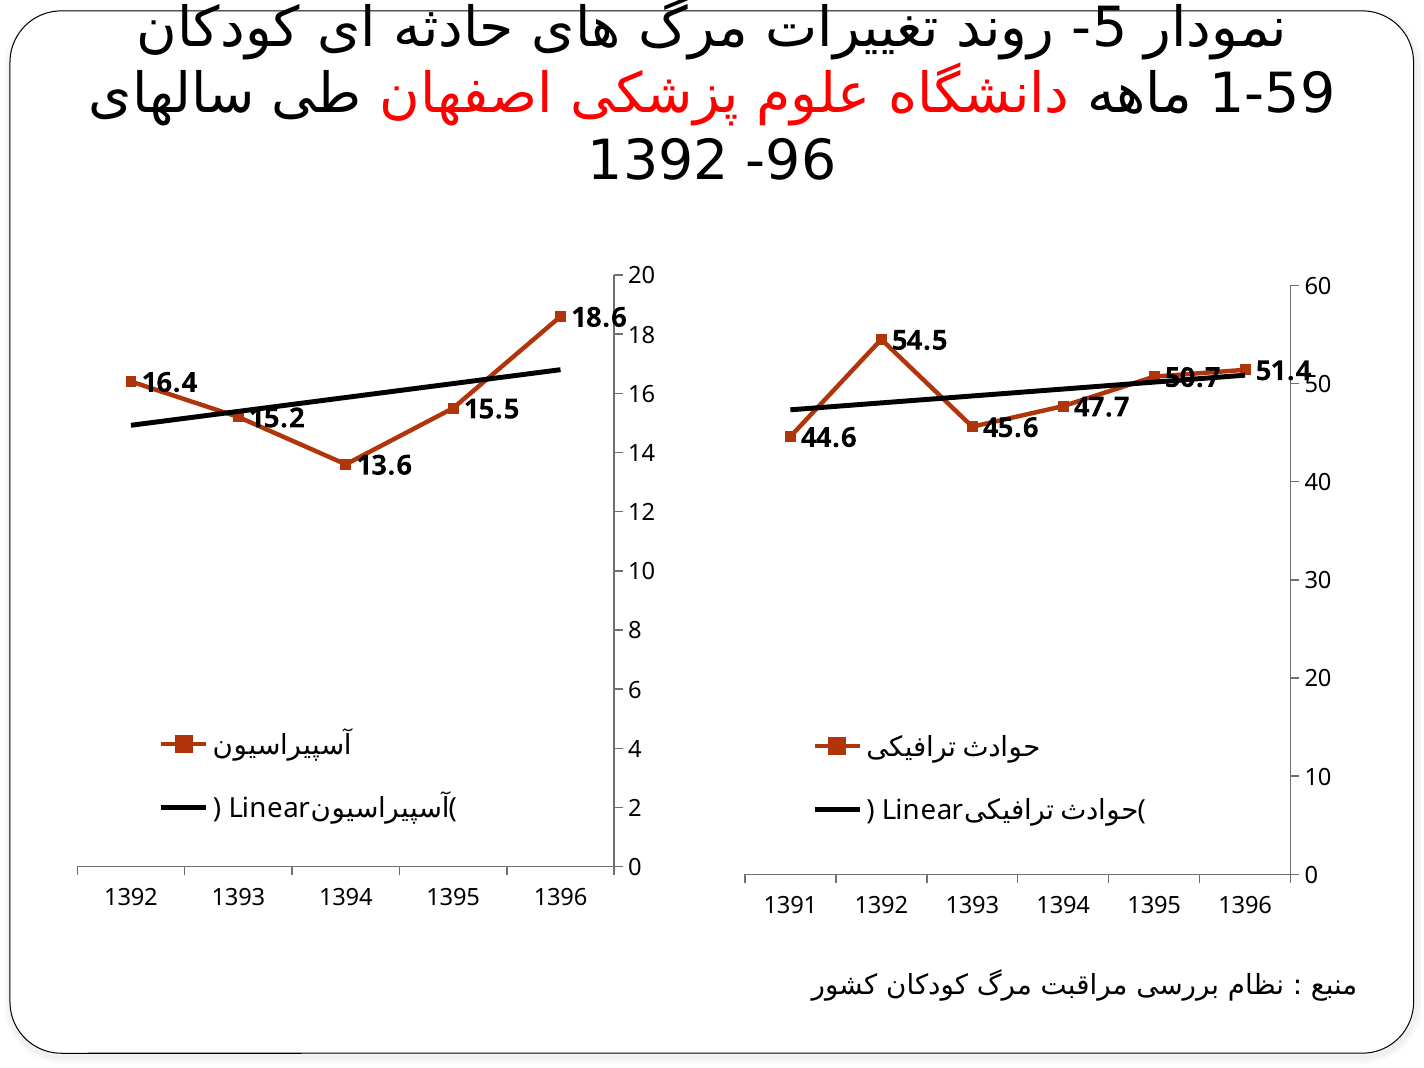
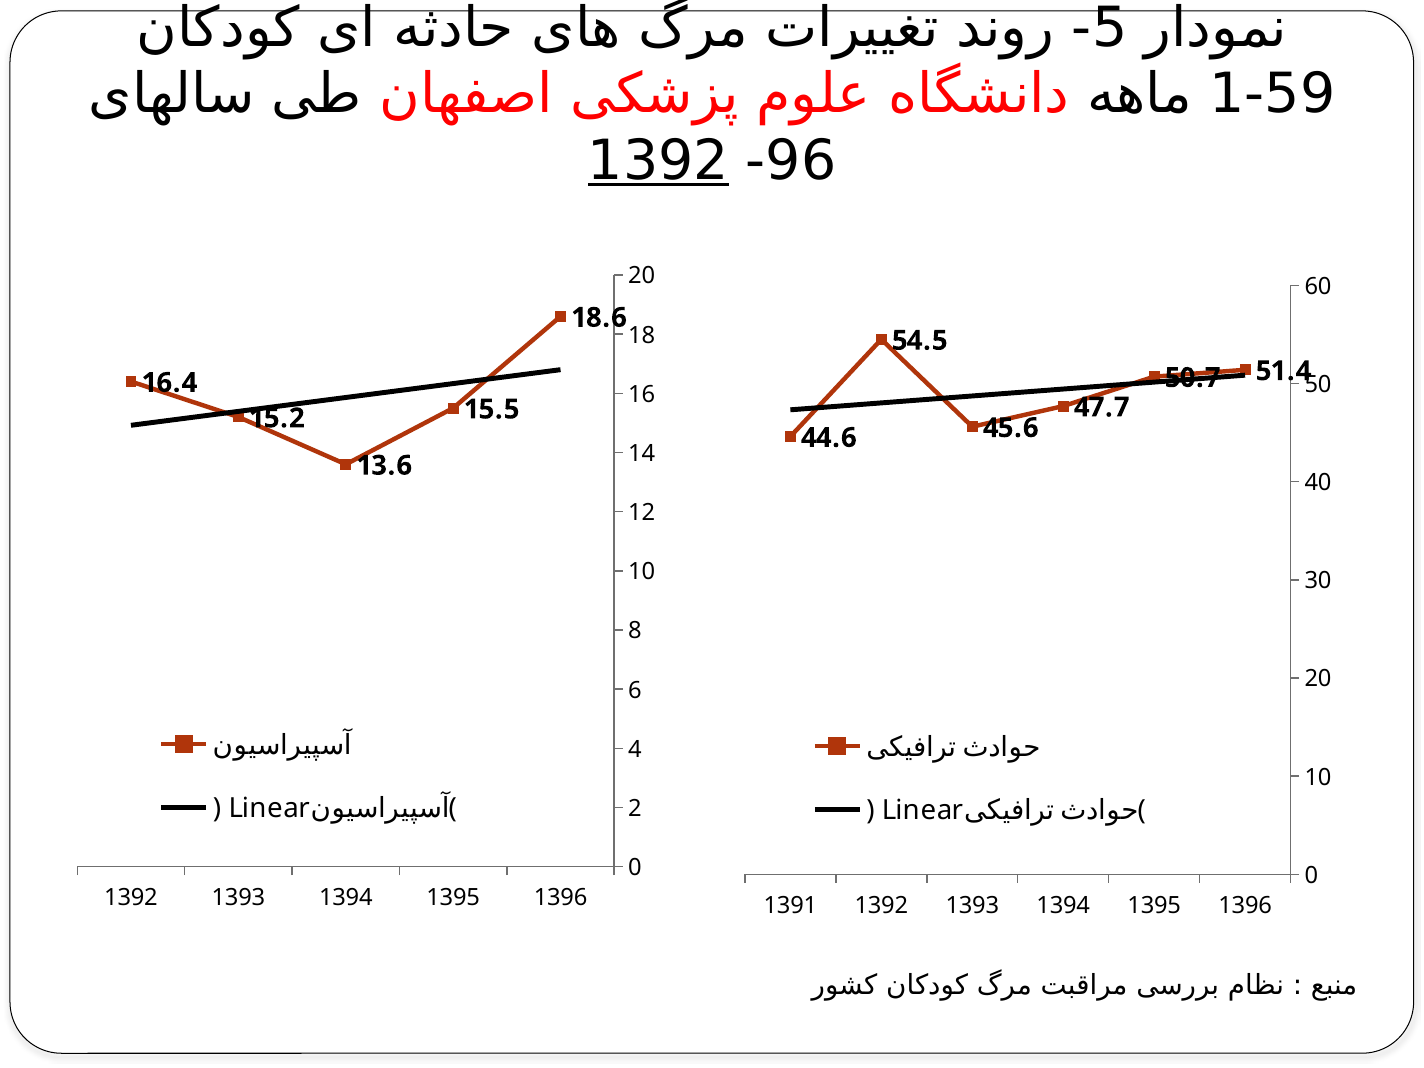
1392 underline: none -> present (658, 161)
